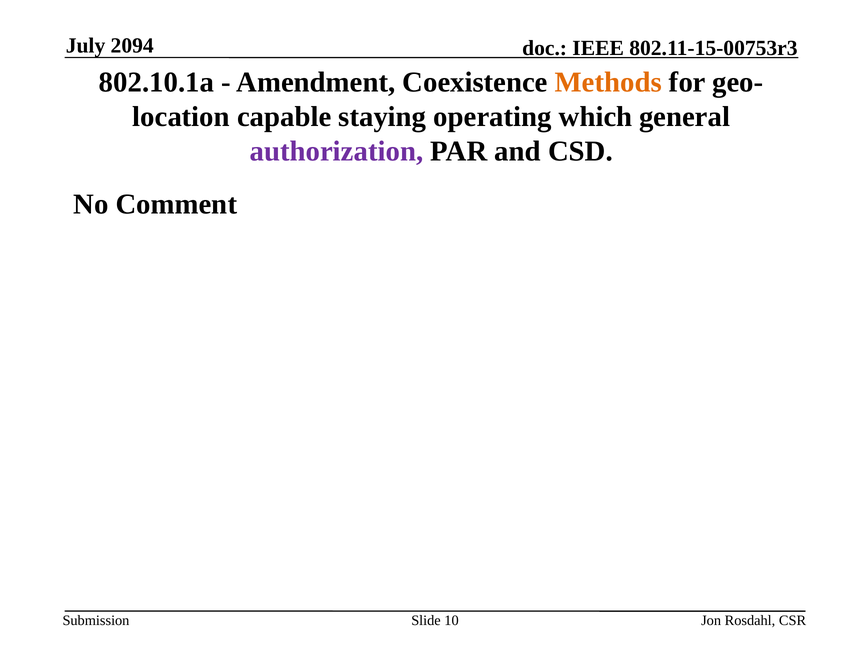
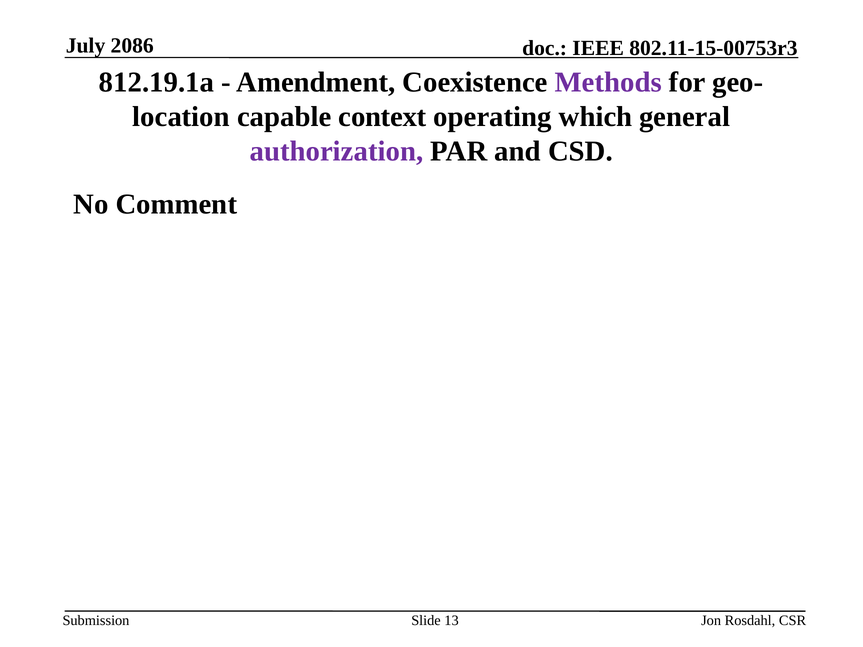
2094: 2094 -> 2086 (132, 46)
802.10.1a: 802.10.1a -> 812.19.1a (156, 82)
Methods colour: orange -> purple (608, 82)
staying: staying -> context (383, 117)
10: 10 -> 13 (452, 621)
